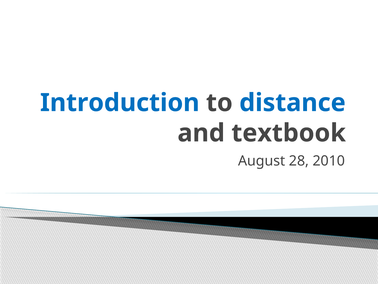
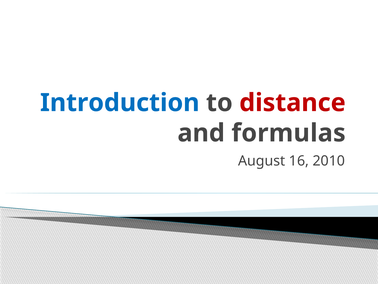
distance colour: blue -> red (292, 103)
textbook: textbook -> formulas (289, 133)
28: 28 -> 16 (299, 161)
